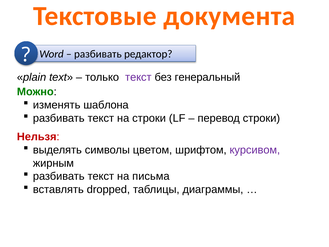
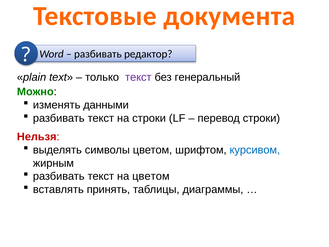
шаблона: шаблона -> данными (106, 105)
курсивом colour: purple -> blue (255, 150)
на письма: письма -> цветом (151, 176)
dropped: dropped -> принять (108, 189)
